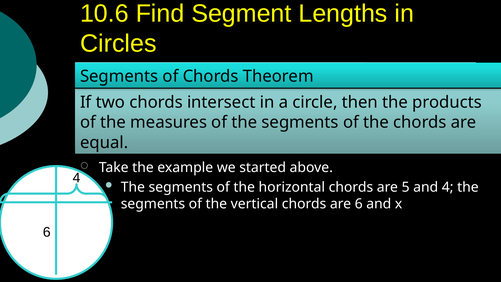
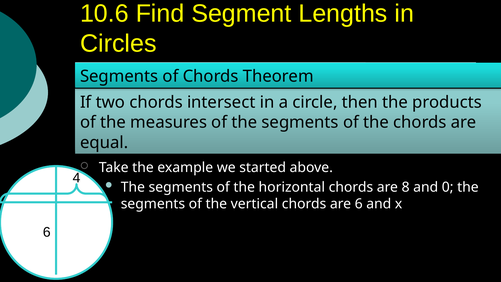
5: 5 -> 8 (406, 187)
and 4: 4 -> 0 (448, 187)
